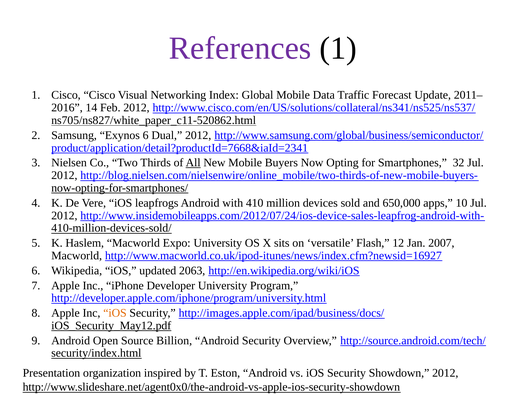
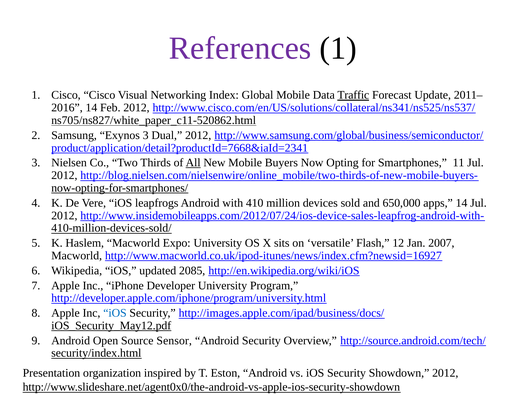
Traffic underline: none -> present (353, 95)
Exynos 6: 6 -> 3 (146, 135)
32: 32 -> 11 (459, 163)
apps 10: 10 -> 14 (462, 203)
2063: 2063 -> 2085 (192, 271)
iOS colour: orange -> blue (115, 313)
Billion: Billion -> Sensor (174, 341)
